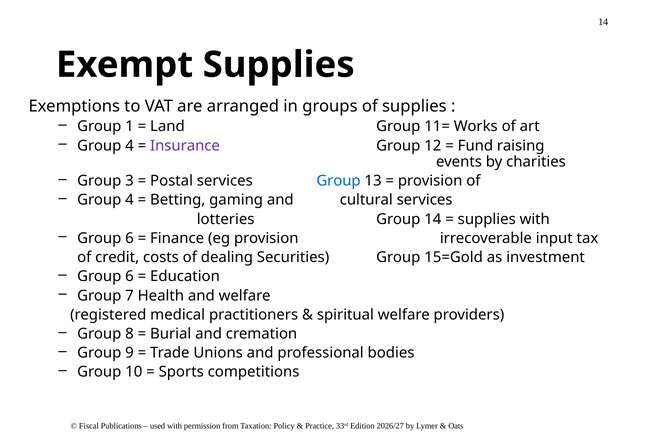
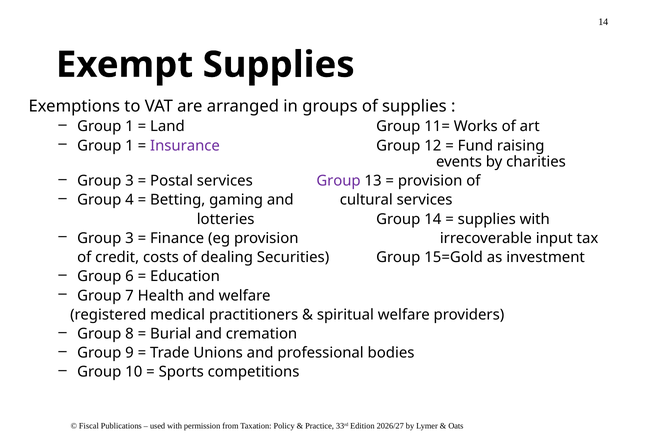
4: 4 -> 1 (129, 146)
Group colour: blue -> purple (339, 181)
6: 6 -> 3 (129, 239)
